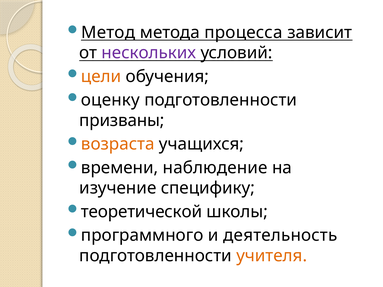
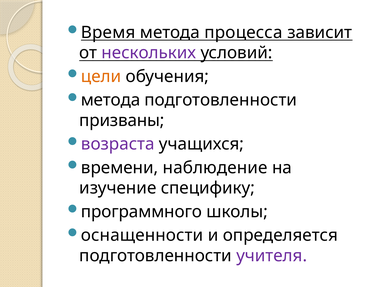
Метод: Метод -> Время (108, 32)
оценку: оценку -> метода (111, 100)
возраста colour: orange -> purple (118, 144)
теоретической: теоретической -> программного (141, 212)
программного: программного -> оснащенности (142, 236)
деятельность: деятельность -> определяется (280, 236)
учителя colour: orange -> purple (272, 256)
